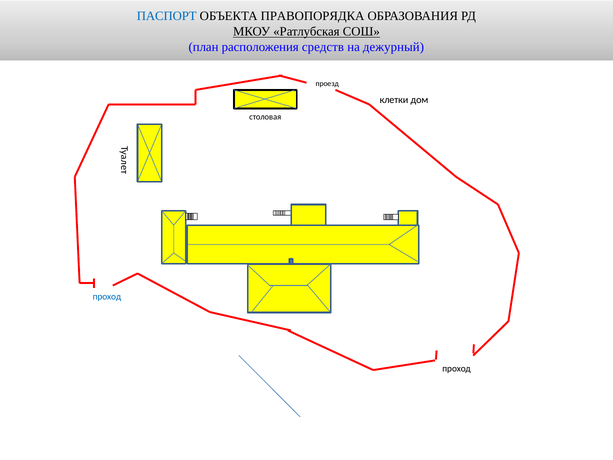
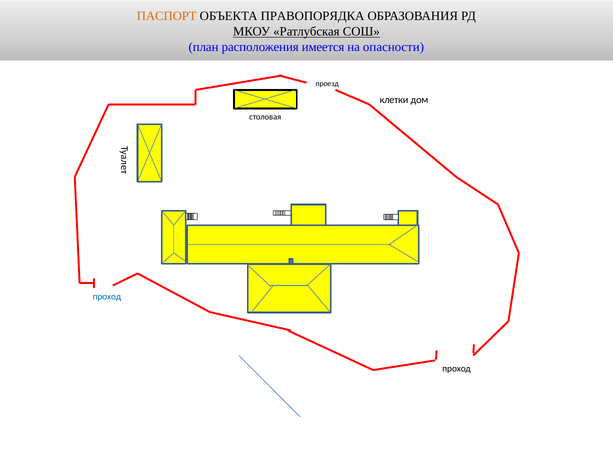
ПАСПОРТ colour: blue -> orange (167, 16)
средств: средств -> имеется (323, 47)
дежурный: дежурный -> опасности (393, 47)
